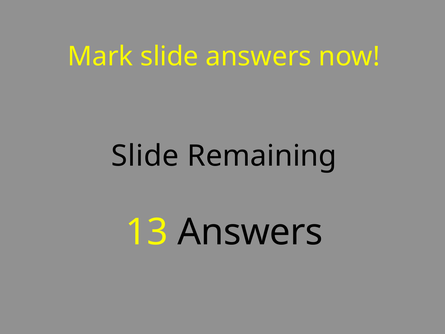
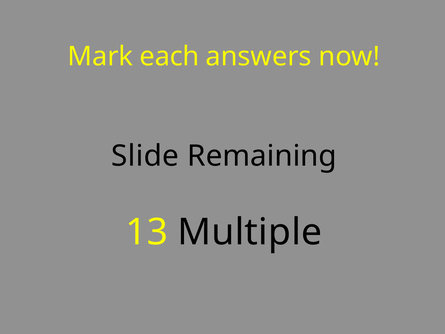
Mark slide: slide -> each (169, 56)
13 Answers: Answers -> Multiple (250, 232)
